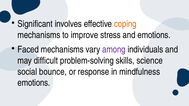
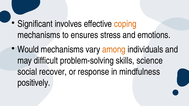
improve: improve -> ensures (84, 35)
Faced: Faced -> Would (28, 50)
among colour: purple -> orange (114, 50)
bounce: bounce -> recover (53, 72)
emotions: emotions -> positively (34, 83)
